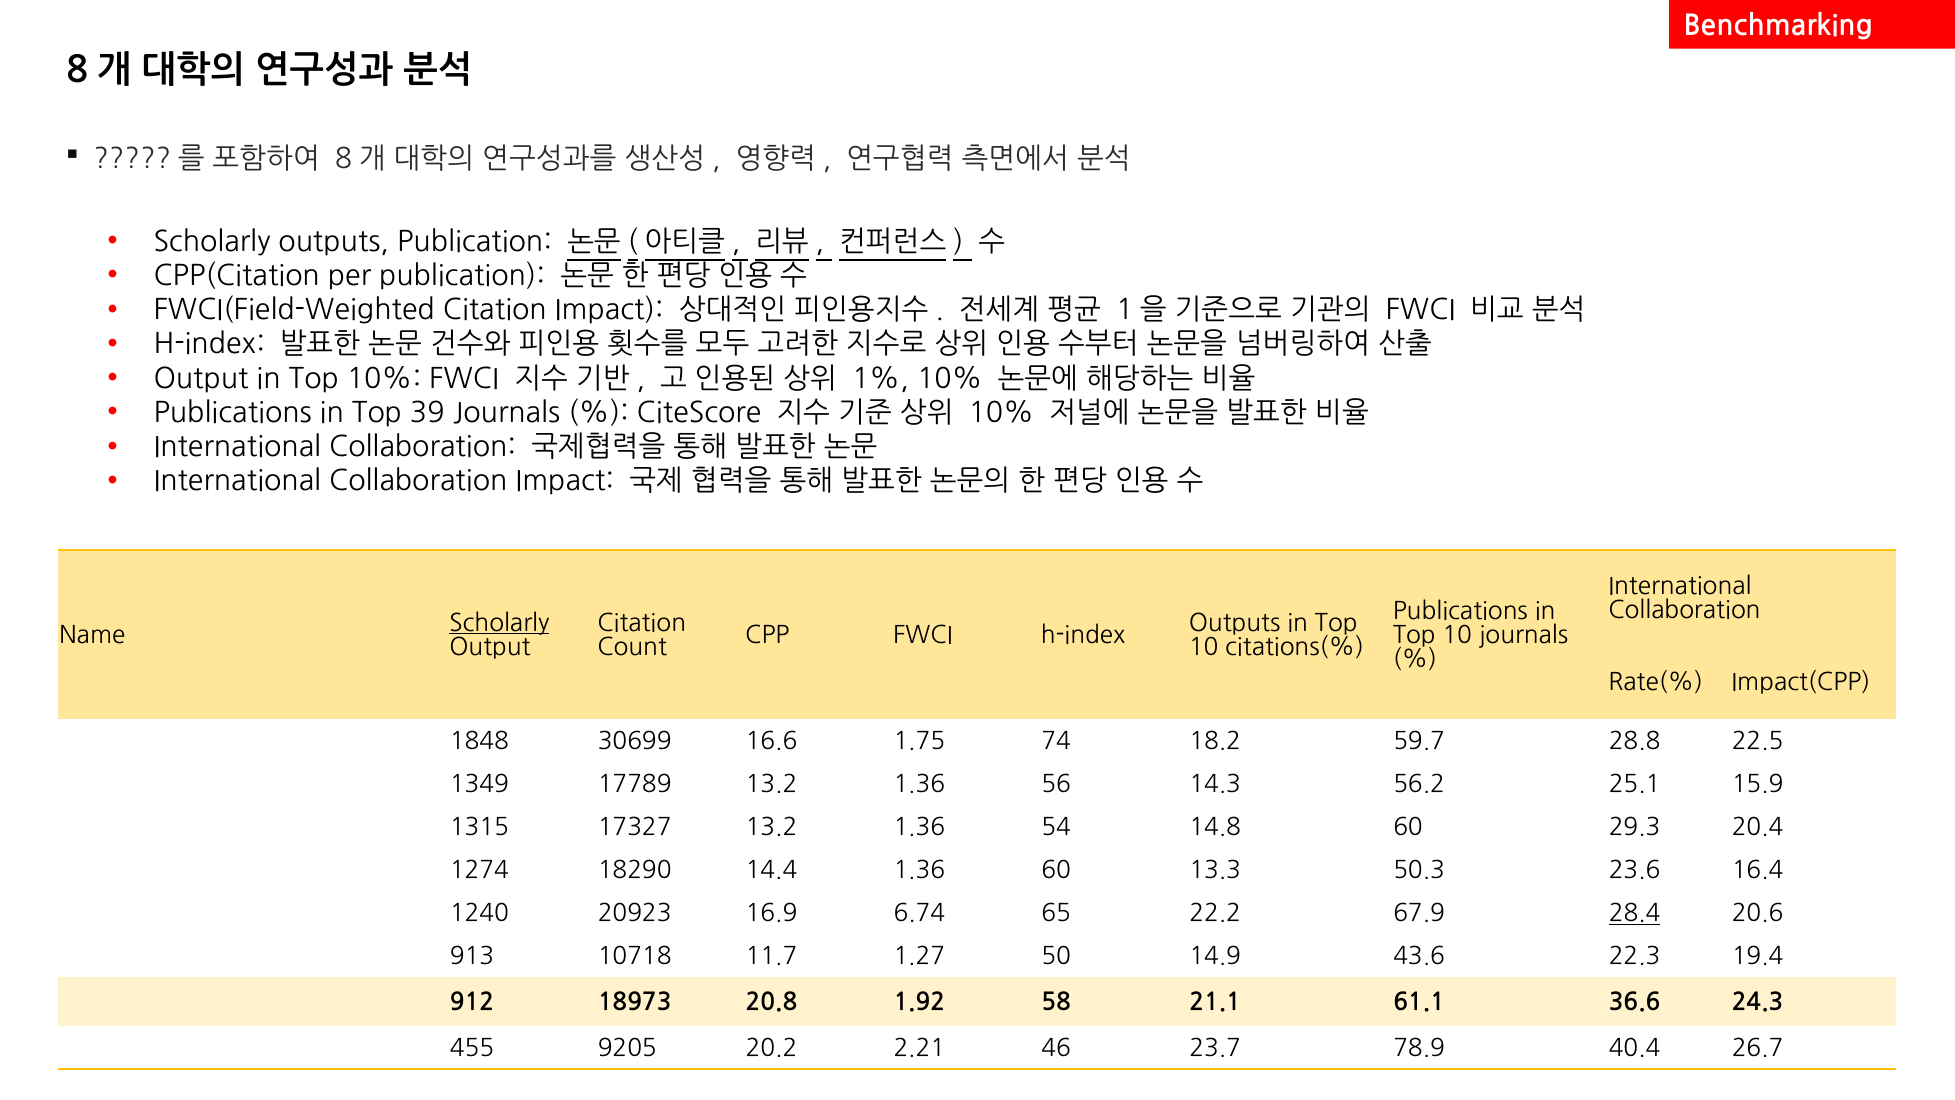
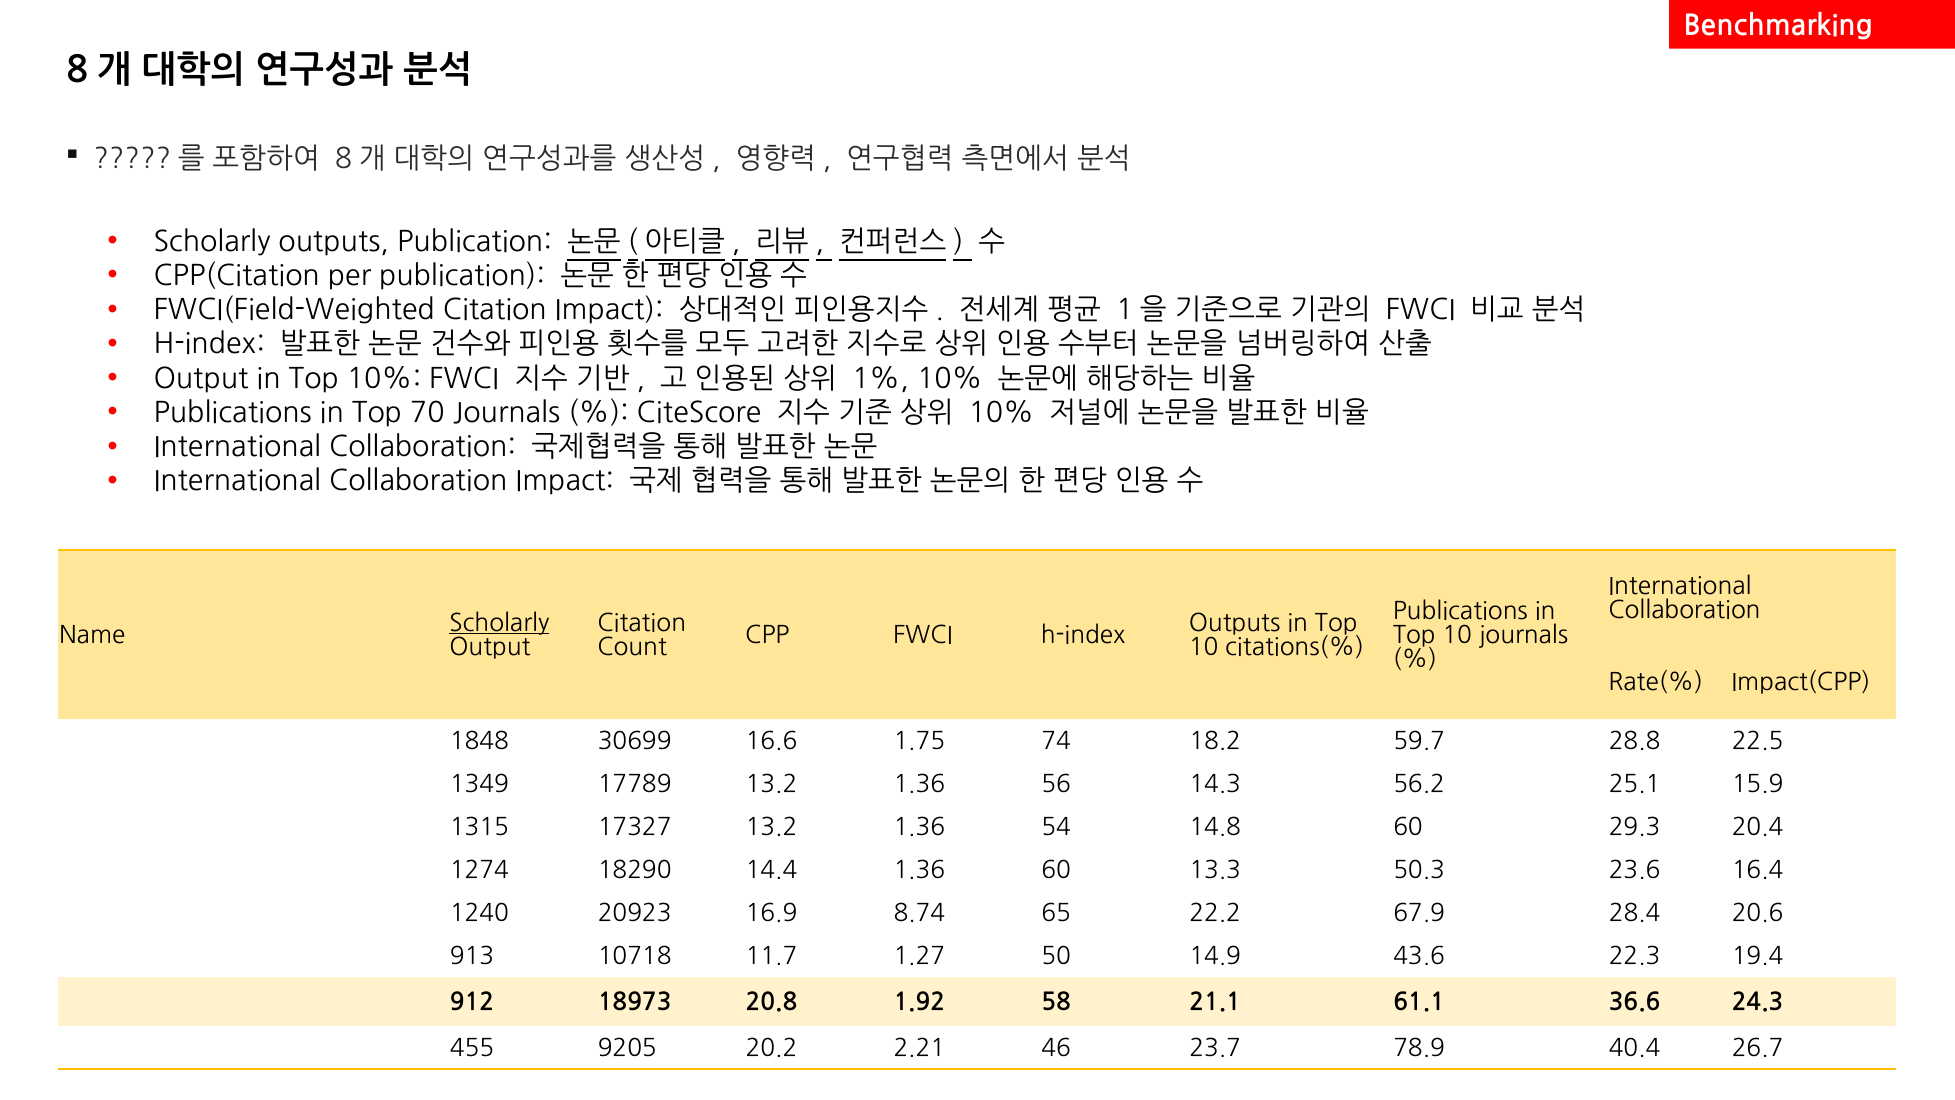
39: 39 -> 70 (427, 413)
6.74: 6.74 -> 8.74 (919, 914)
28.4 underline: present -> none (1635, 914)
